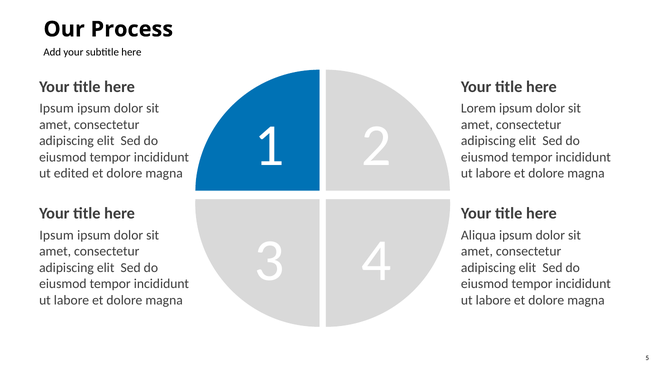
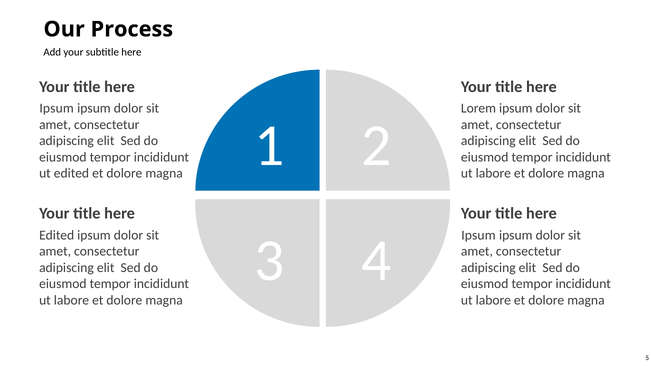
Ipsum: Ipsum -> Edited (57, 235)
Aliqua: Aliqua -> Ipsum (478, 235)
